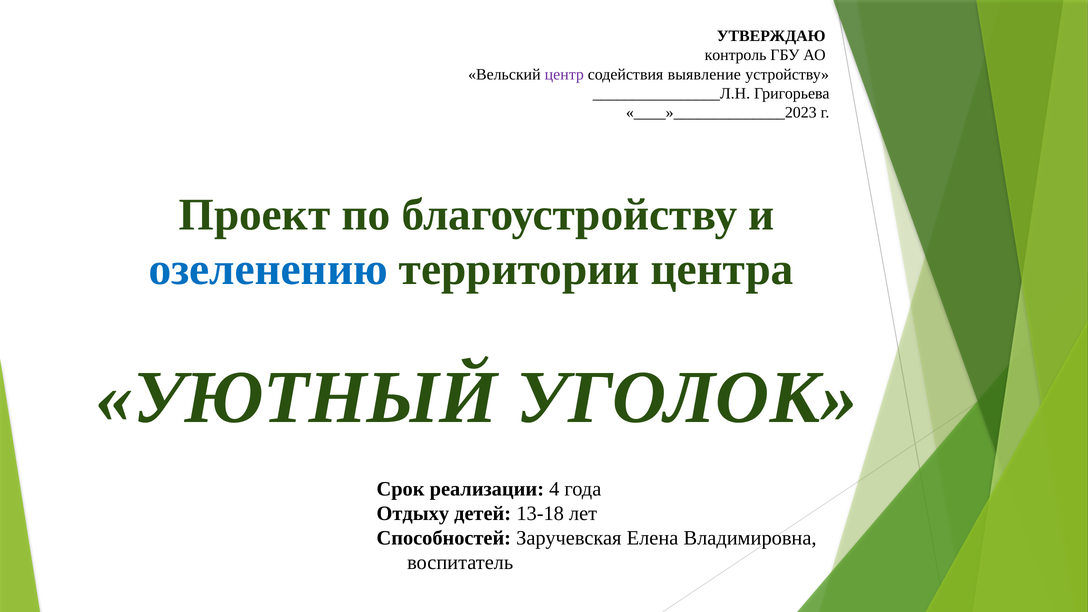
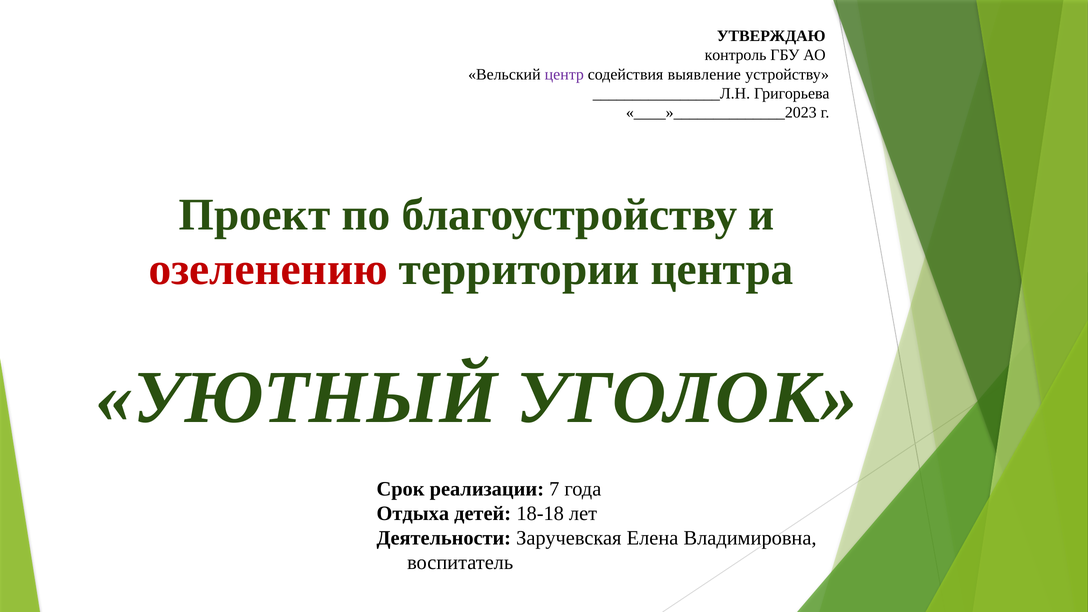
озеленению colour: blue -> red (268, 269)
4: 4 -> 7 (554, 489)
Отдыху: Отдыху -> Отдыха (413, 513)
13-18: 13-18 -> 18-18 (540, 513)
Способностей: Способностей -> Деятельности (444, 538)
